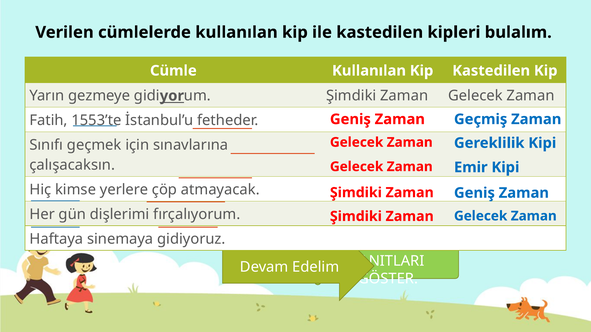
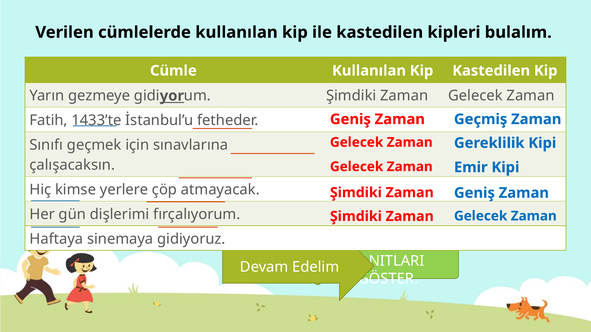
1553’te: 1553’te -> 1433’te (96, 121)
